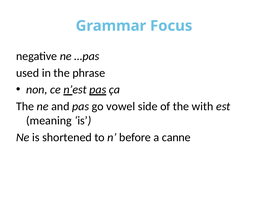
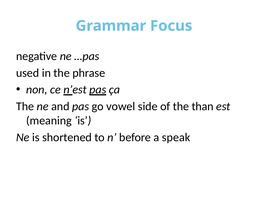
with: with -> than (203, 106)
canne: canne -> speak (176, 137)
